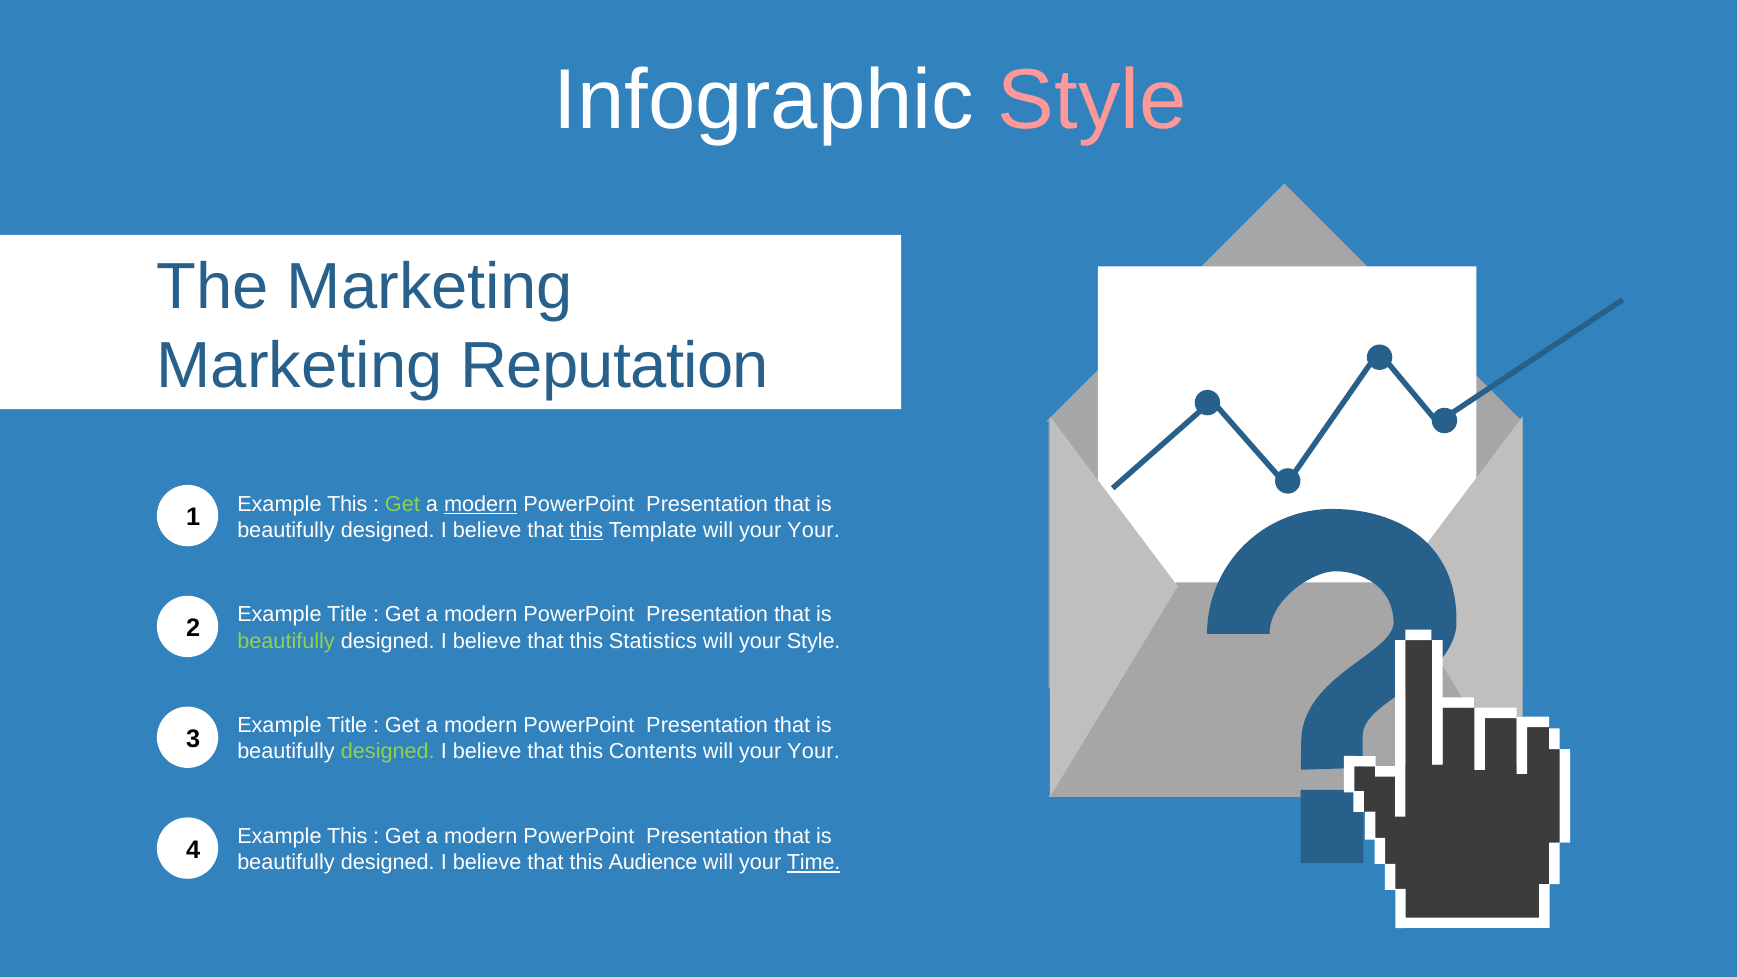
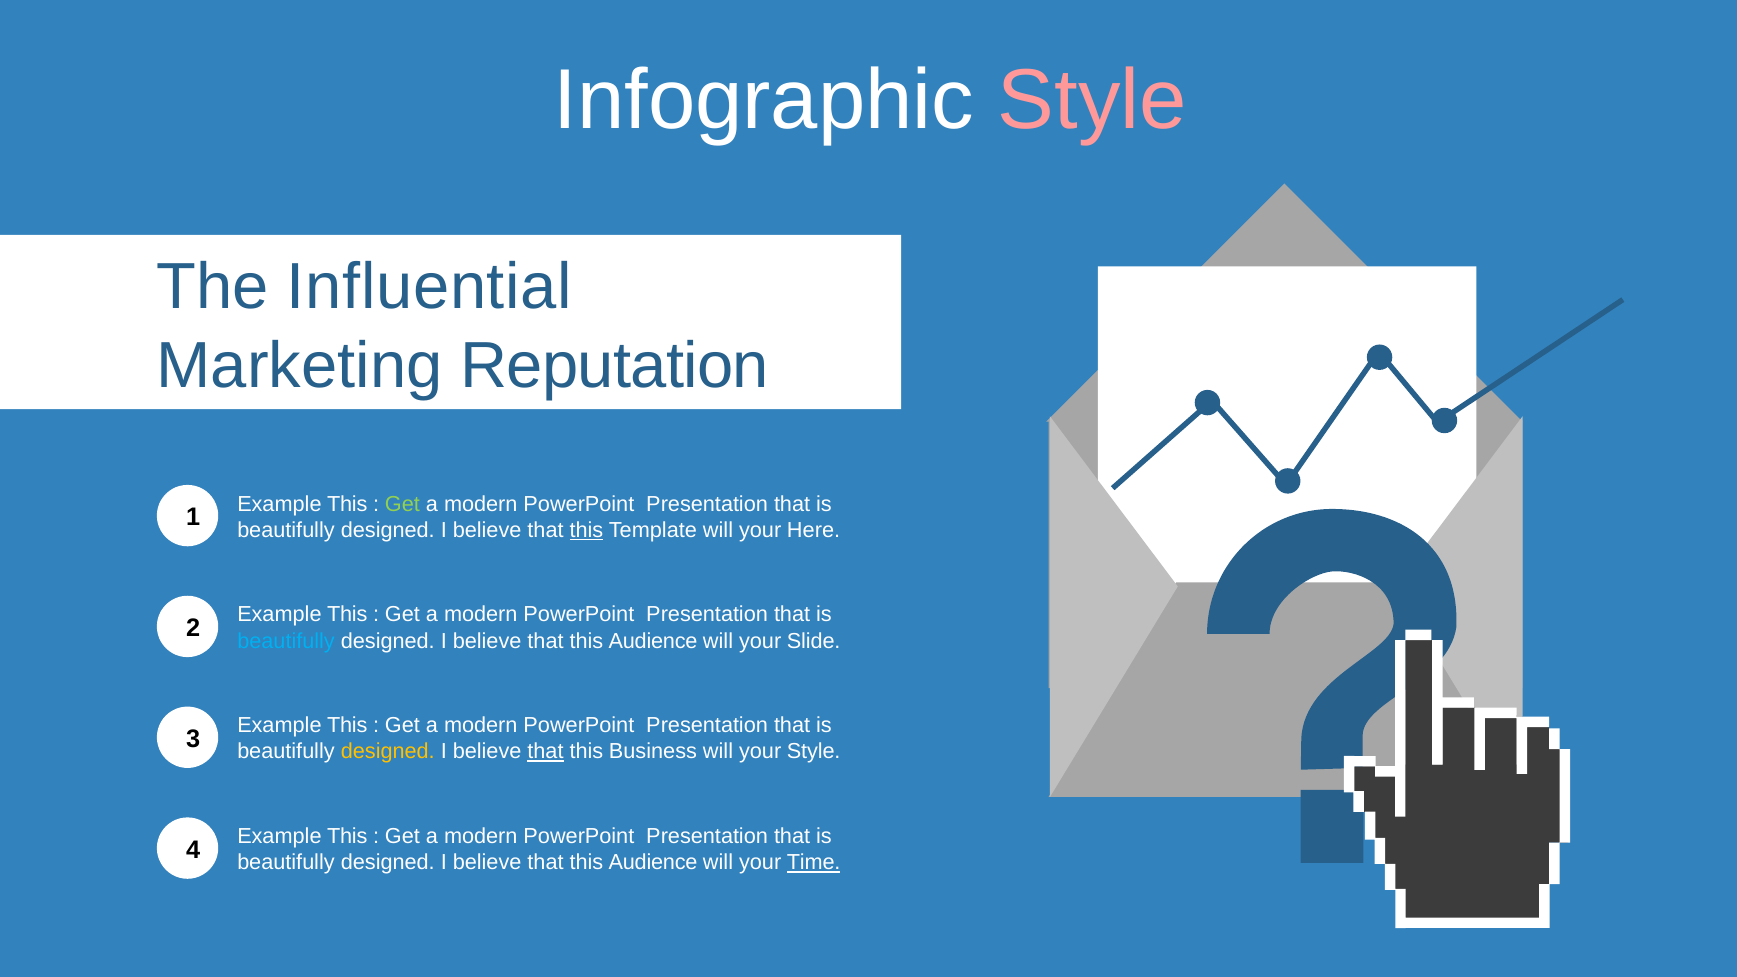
The Marketing: Marketing -> Influential (429, 287)
modern underline: present -> none (481, 504)
Template will your Your: Your -> Here (814, 530)
Title: Title -> This (347, 615)
beautifully colour: light green -> light blue (286, 641)
Statistics: Statistics -> Audience (653, 641)
your Style: Style -> Slide (814, 641)
Title: Title -> This (347, 726)
designed colour: light green -> yellow (388, 752)
that underline: none -> present (545, 752)
Contents: Contents -> Business (653, 752)
Your: Your -> Style (814, 752)
